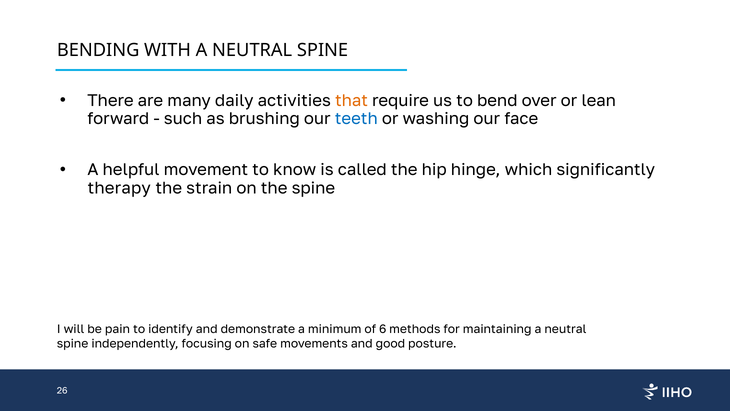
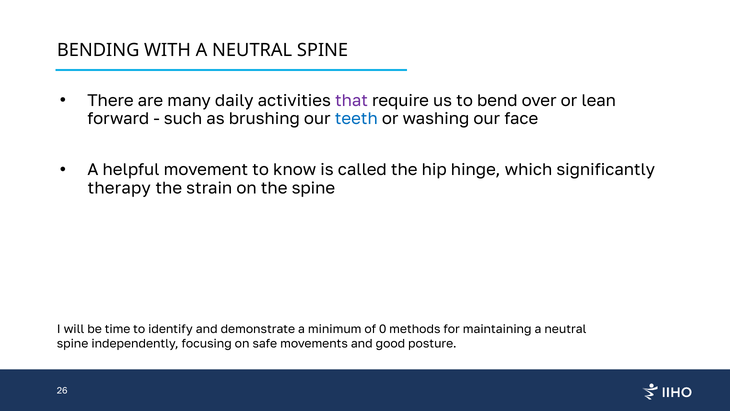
that colour: orange -> purple (352, 100)
pain: pain -> time (118, 329)
6: 6 -> 0 (383, 329)
